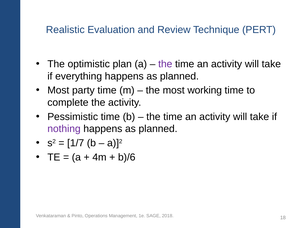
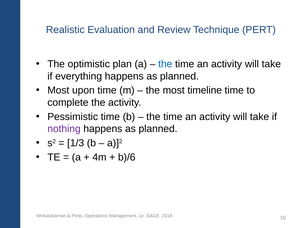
the colour: purple -> blue (165, 64)
party: party -> upon (83, 90)
working: working -> timeline (205, 90)
1/7: 1/7 -> 1/3 (76, 143)
